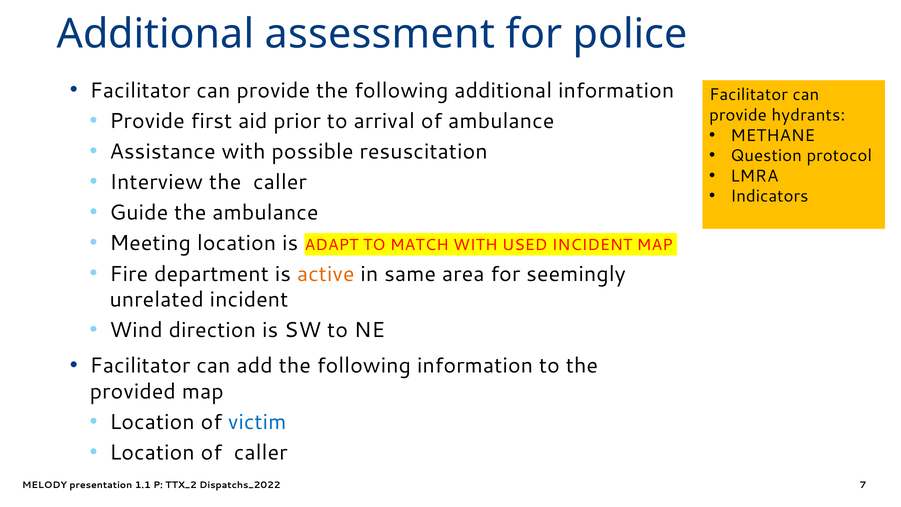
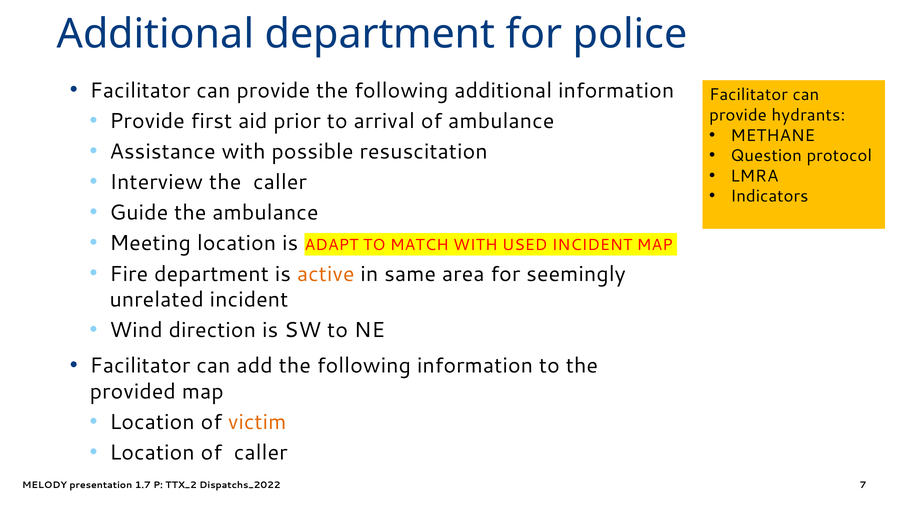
Additional assessment: assessment -> department (380, 34)
victim colour: blue -> orange (257, 422)
1.1: 1.1 -> 1.7 (143, 485)
